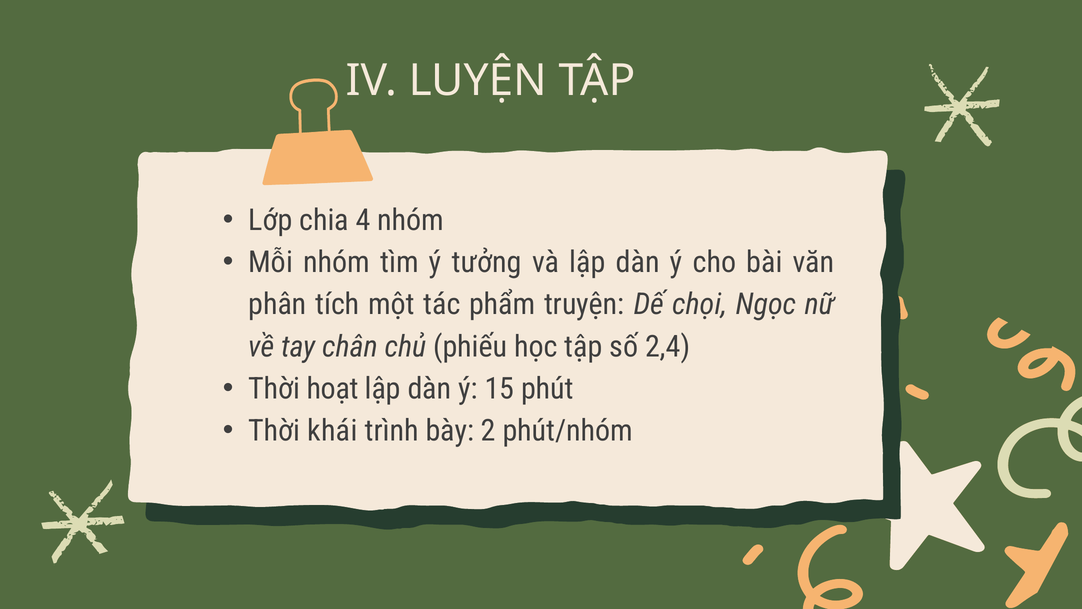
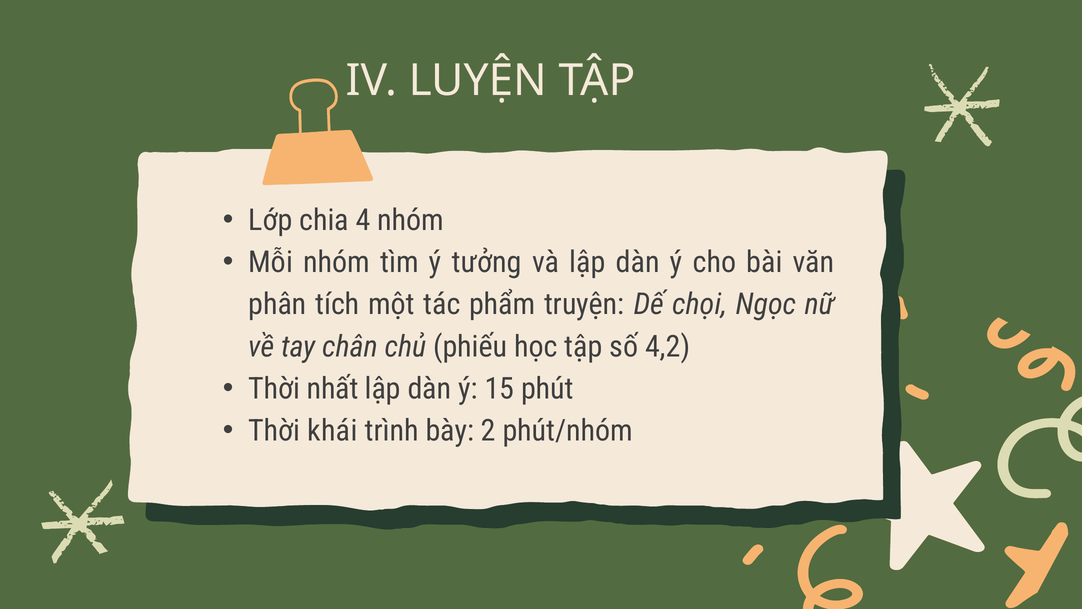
2,4: 2,4 -> 4,2 (668, 346)
hoạt: hoạt -> nhất (333, 388)
